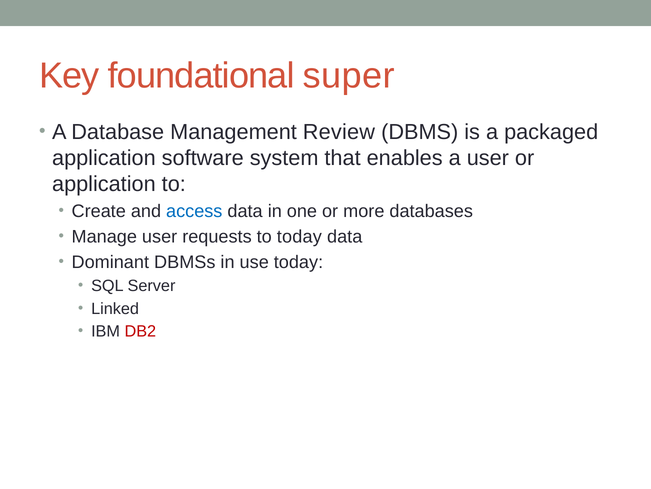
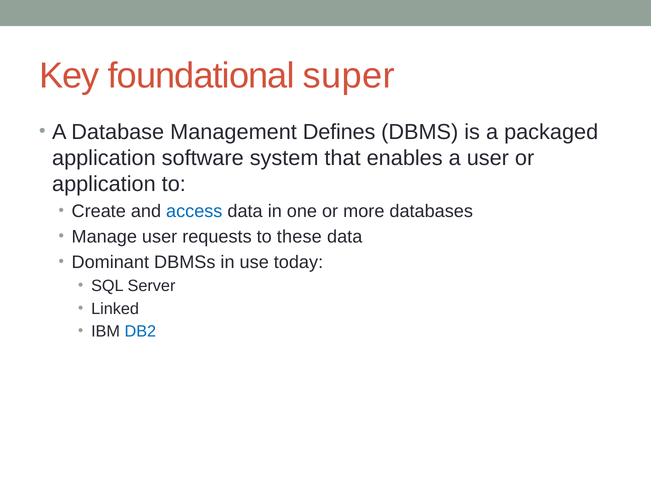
Review: Review -> Defines (339, 132)
to today: today -> these (299, 236)
DB2 colour: red -> blue (140, 331)
